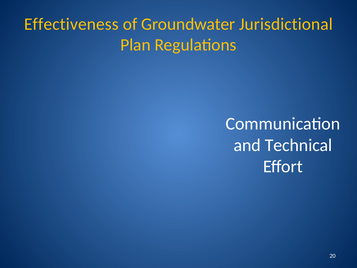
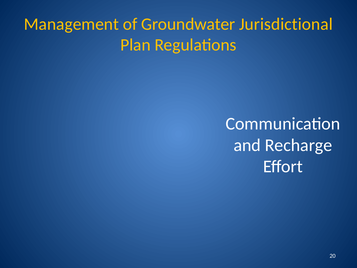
Effectiveness: Effectiveness -> Management (71, 24)
Technical: Technical -> Recharge (299, 145)
